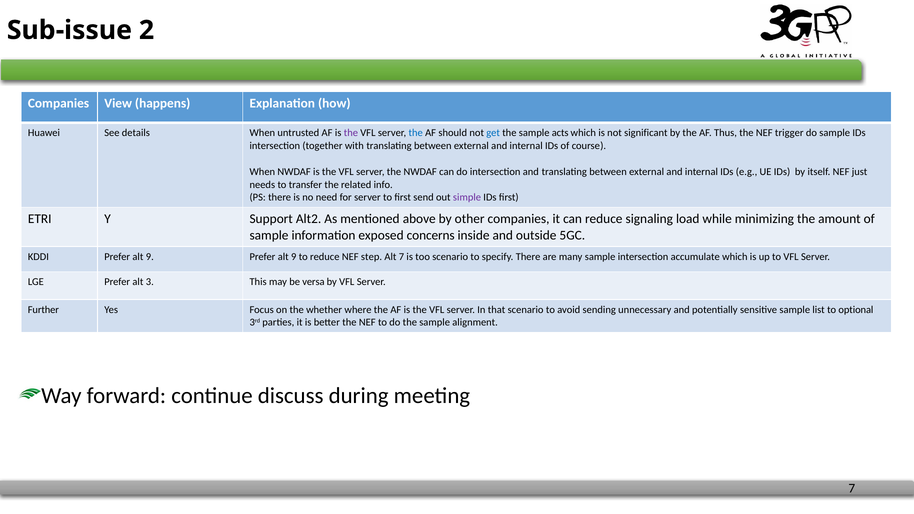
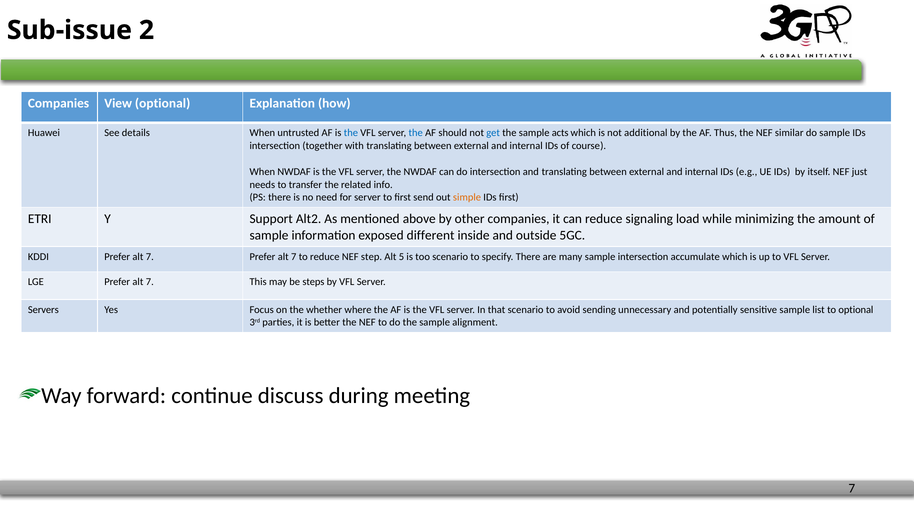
View happens: happens -> optional (163, 103)
the colour: purple -> blue (351, 133)
significant: significant -> additional (646, 133)
trigger: trigger -> similar (789, 133)
simple colour: purple -> orange (467, 198)
concerns: concerns -> different (431, 235)
KDDI Prefer alt 9: 9 -> 7 (150, 257)
9: 9 -> 7 (294, 257)
Alt 7: 7 -> 5 (401, 257)
LGE Prefer alt 3: 3 -> 7 (150, 282)
versa: versa -> steps (313, 282)
Further: Further -> Servers (43, 310)
